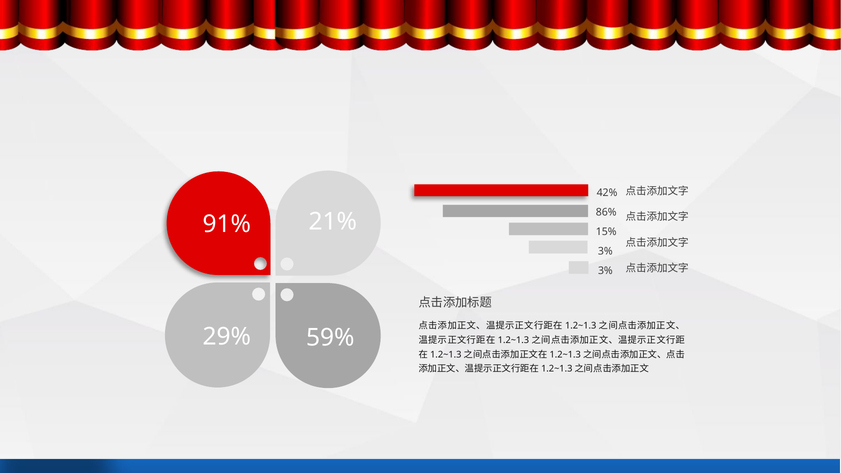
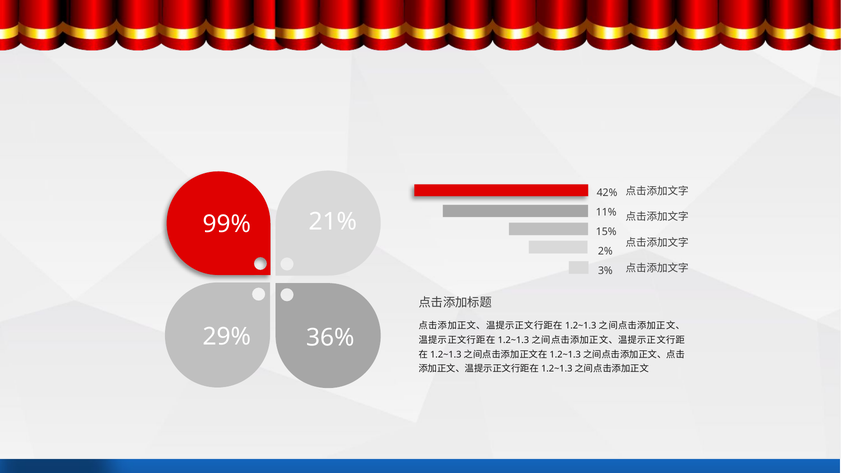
86%: 86% -> 11% (606, 212)
91%: 91% -> 99% (227, 224)
3%: 3% -> 2% (605, 251)
59%: 59% -> 36% (330, 338)
